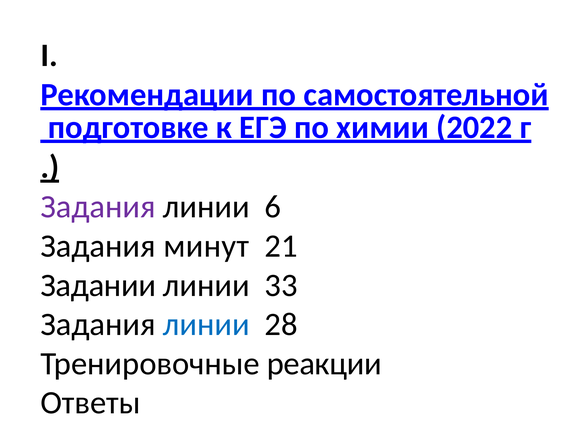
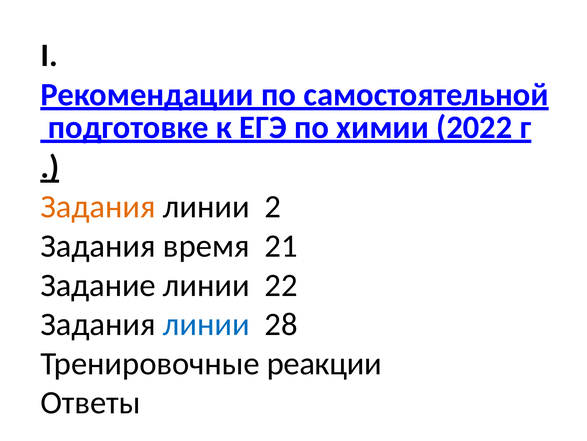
Задания colour: purple -> orange (98, 207)
6: 6 -> 2 (273, 207)
минут: минут -> время (206, 246)
Задании: Задании -> Задание (98, 285)
33: 33 -> 22 (281, 285)
